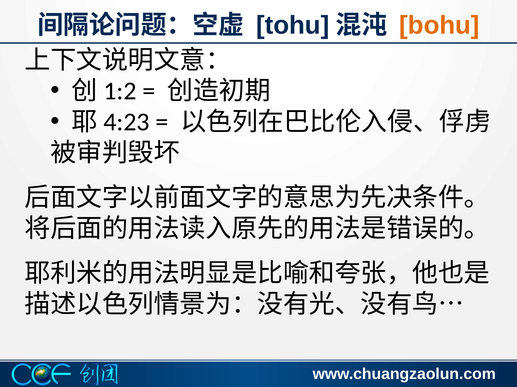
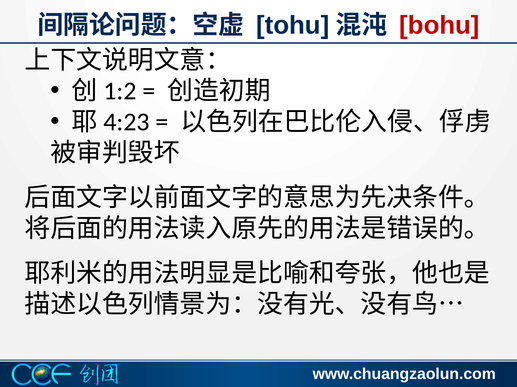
bohu colour: orange -> red (439, 26)
